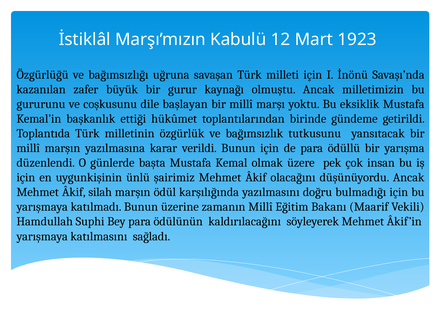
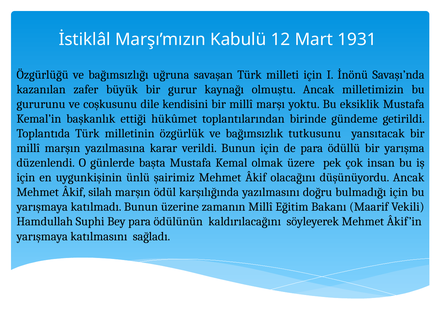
1923: 1923 -> 1931 (357, 39)
başlayan: başlayan -> kendisini (185, 104)
